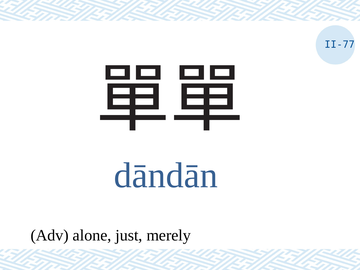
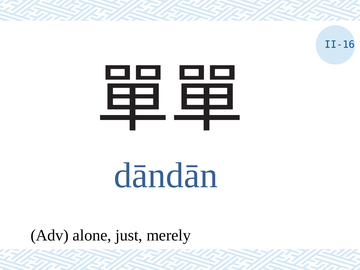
II-77: II-77 -> II-16 (340, 44)
